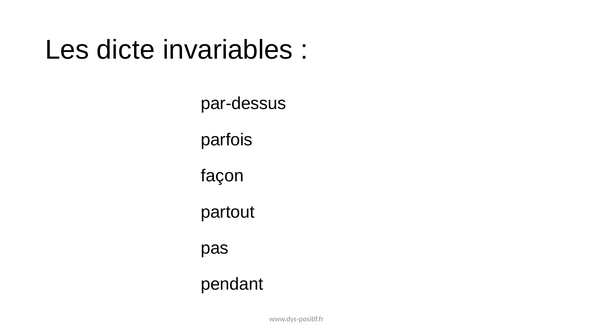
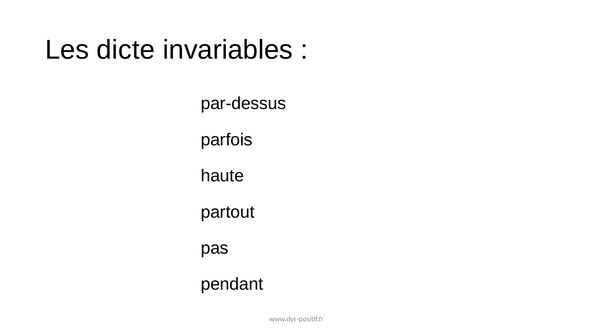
façon: façon -> haute (222, 176)
